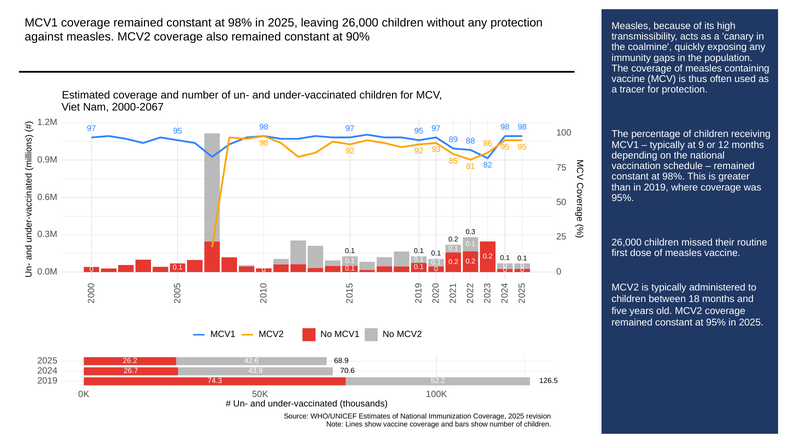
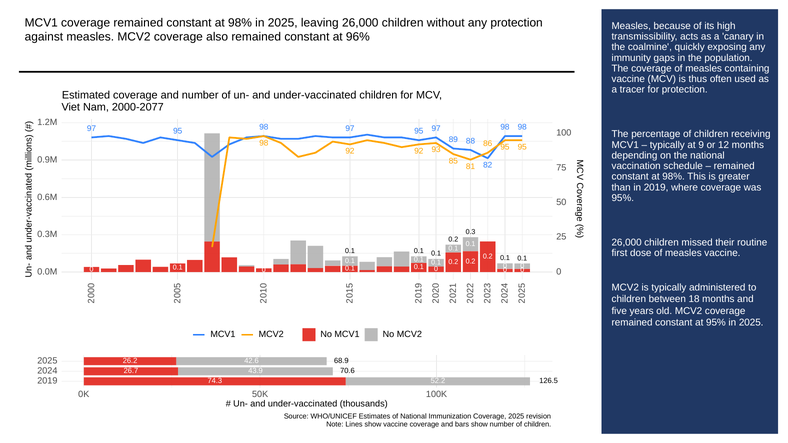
90%: 90% -> 96% (358, 37)
2000-2067: 2000-2067 -> 2000-2077 (138, 107)
